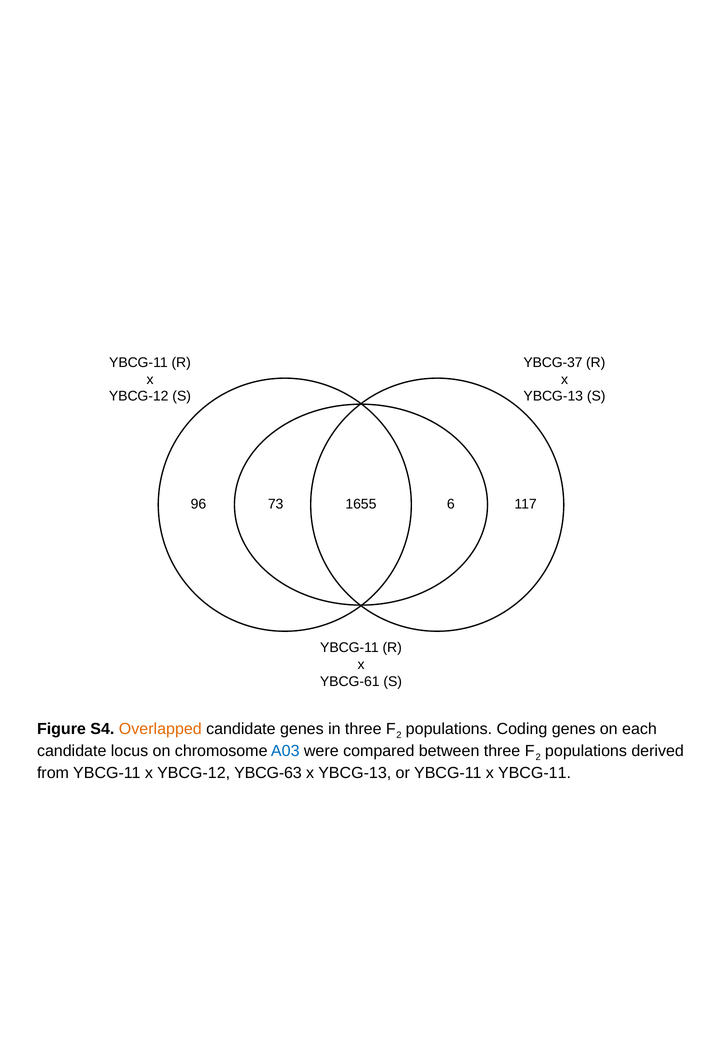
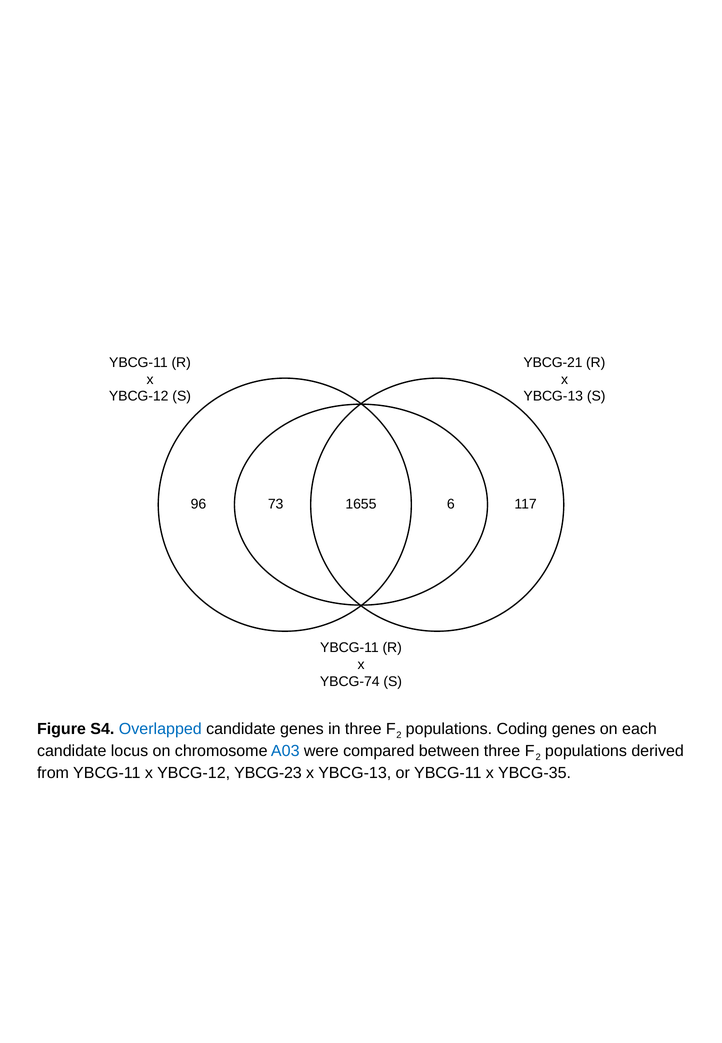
YBCG-37: YBCG-37 -> YBCG-21 (553, 363)
YBCG-61: YBCG-61 -> YBCG-74 (350, 681)
Overlapped colour: orange -> blue (160, 729)
YBCG-63: YBCG-63 -> YBCG-23 (268, 773)
x YBCG-11: YBCG-11 -> YBCG-35 (534, 773)
